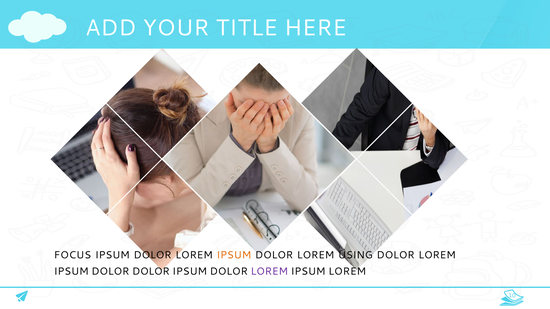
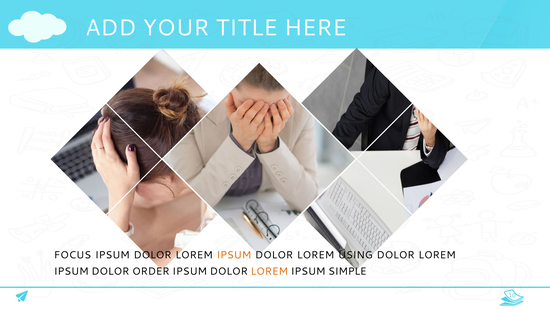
DOLOR DOLOR: DOLOR -> ORDER (151, 272)
LOREM colour: purple -> orange (269, 272)
IPSUM LOREM: LOREM -> SIMPLE (347, 272)
